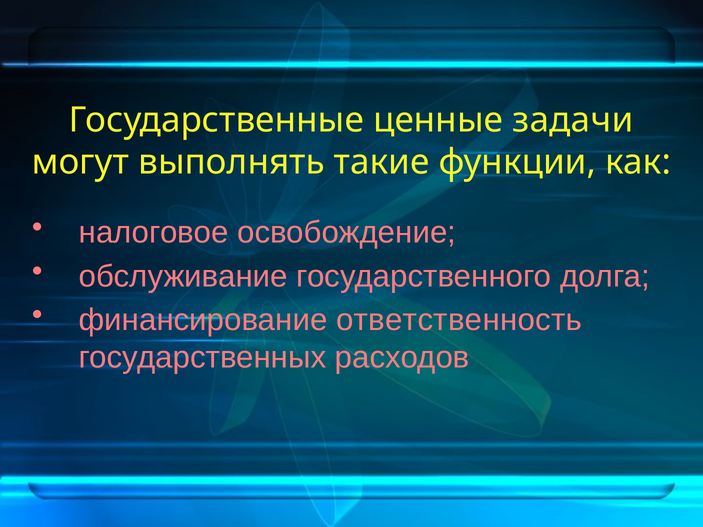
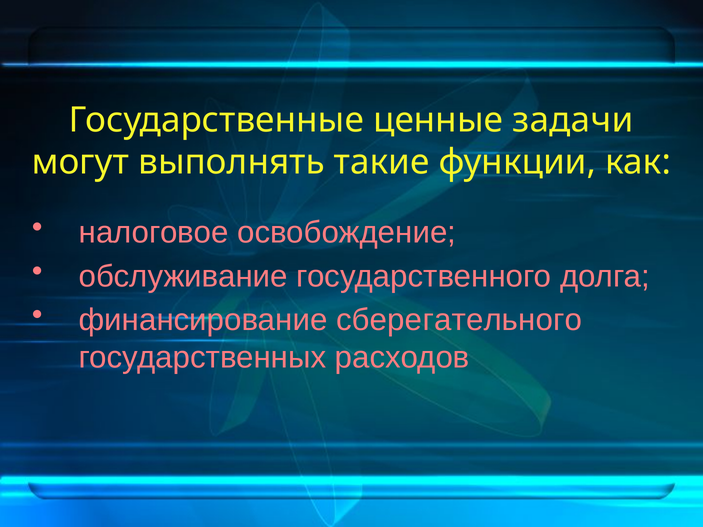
ответственность: ответственность -> сберегательного (459, 320)
